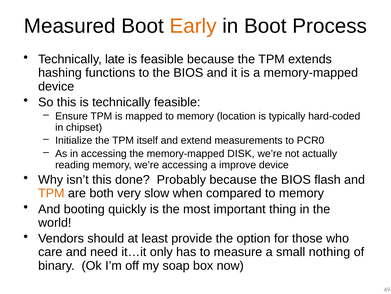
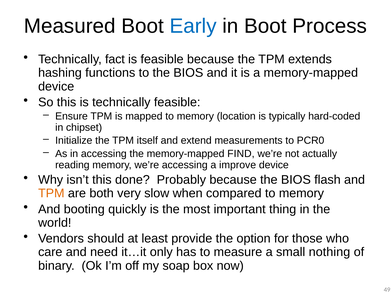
Early colour: orange -> blue (193, 26)
late: late -> fact (115, 59)
DISK: DISK -> FIND (241, 153)
